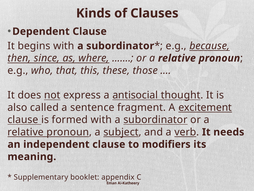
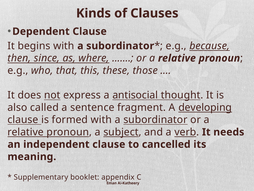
excitement: excitement -> developing (205, 107)
modifiers: modifiers -> cancelled (166, 144)
